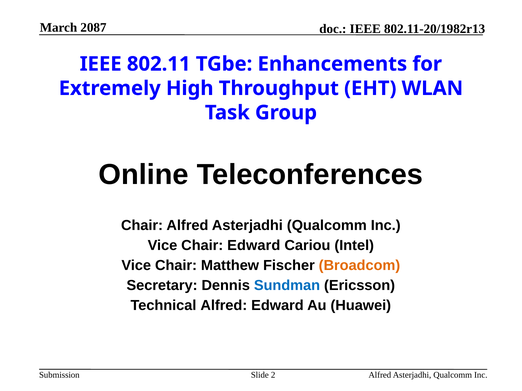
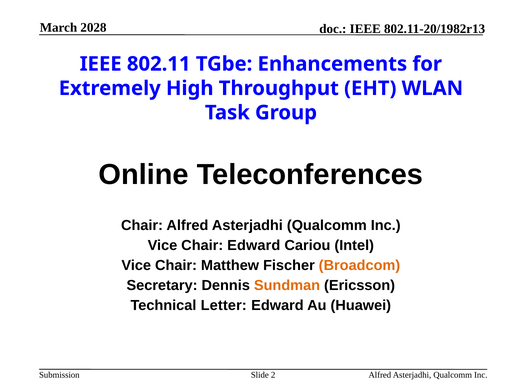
2087: 2087 -> 2028 (93, 28)
Sundman colour: blue -> orange (287, 286)
Technical Alfred: Alfred -> Letter (224, 306)
